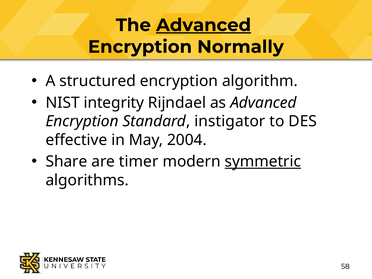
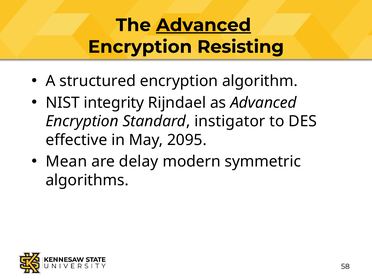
Normally: Normally -> Resisting (241, 47)
2004: 2004 -> 2095 (187, 140)
Share: Share -> Mean (66, 162)
timer: timer -> delay (139, 162)
symmetric underline: present -> none (263, 162)
